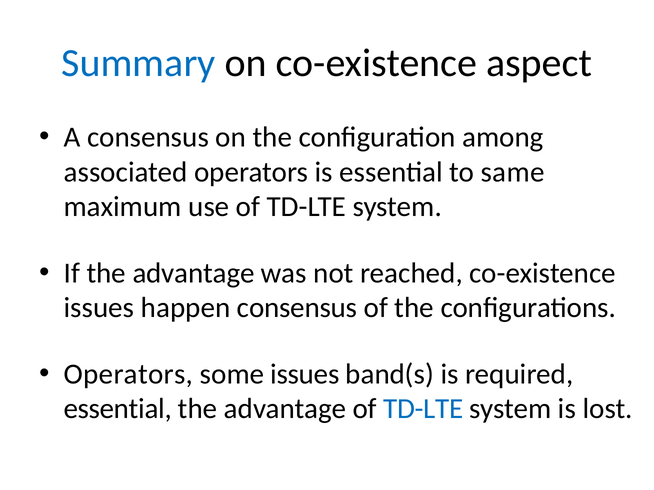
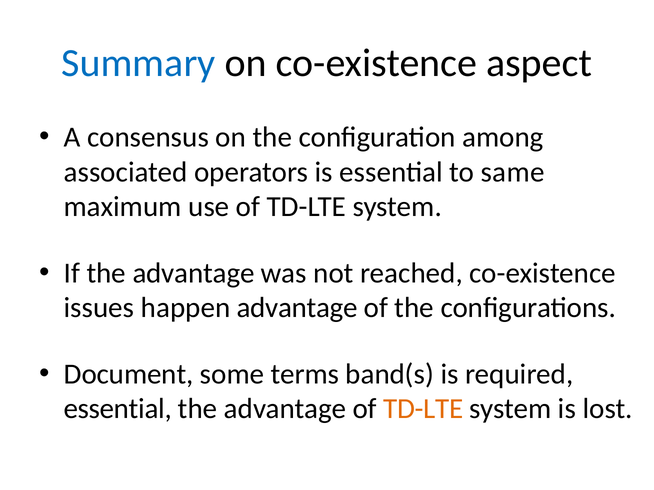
happen consensus: consensus -> advantage (297, 308)
Operators: Operators -> Document (129, 374)
some issues: issues -> terms (305, 374)
TD-LTE colour: blue -> orange (423, 409)
